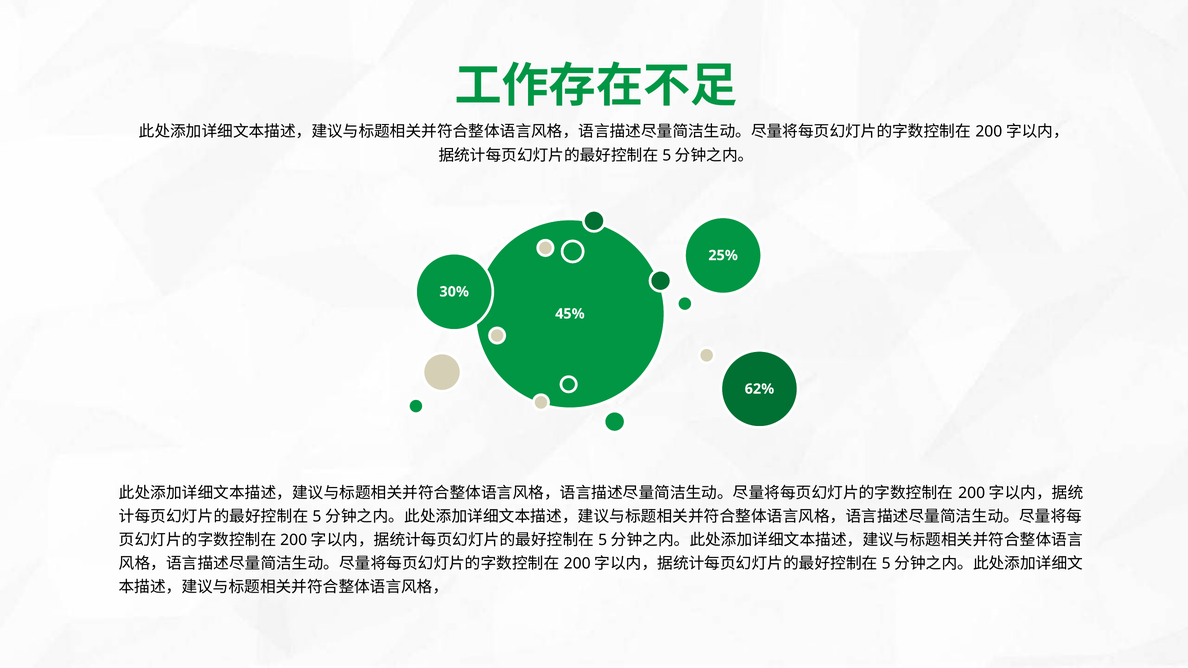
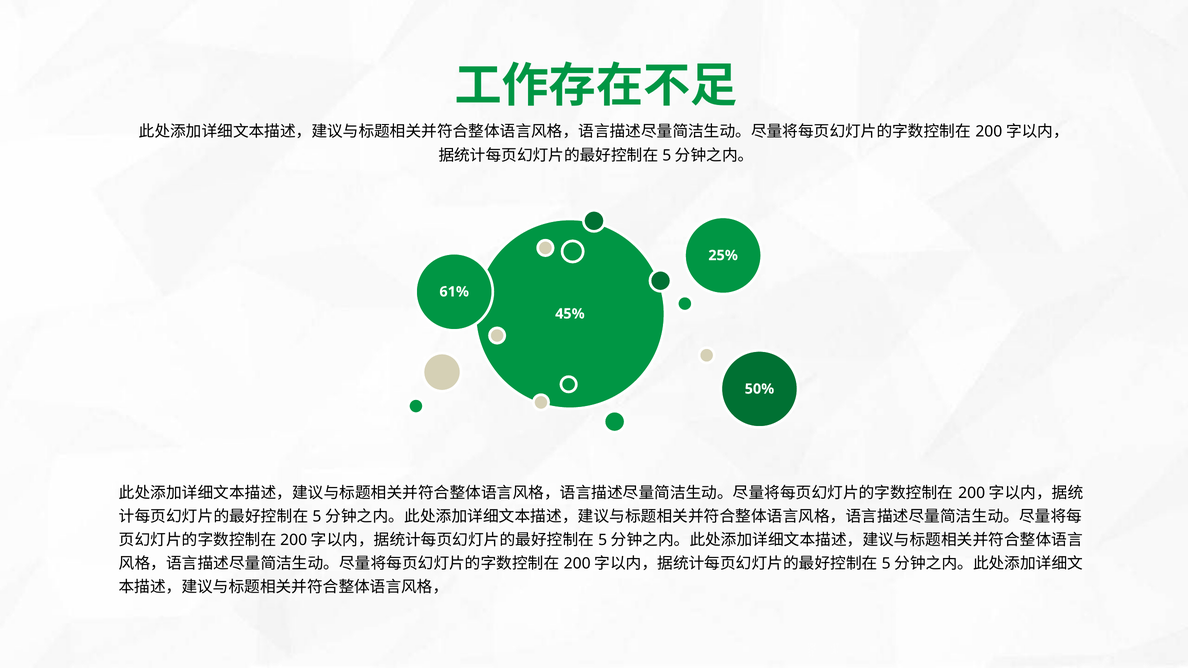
30%: 30% -> 61% (454, 292)
62%: 62% -> 50% (759, 389)
